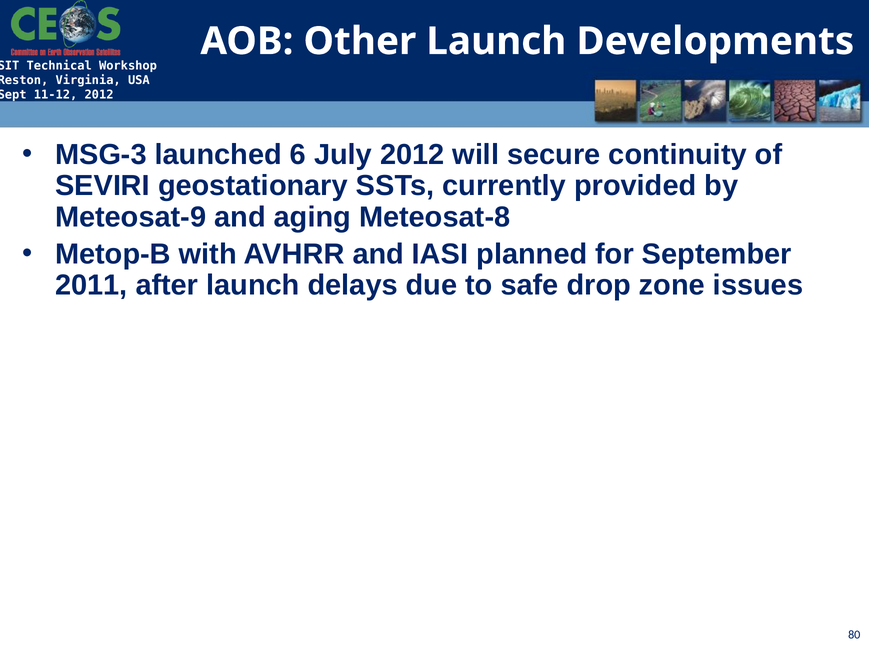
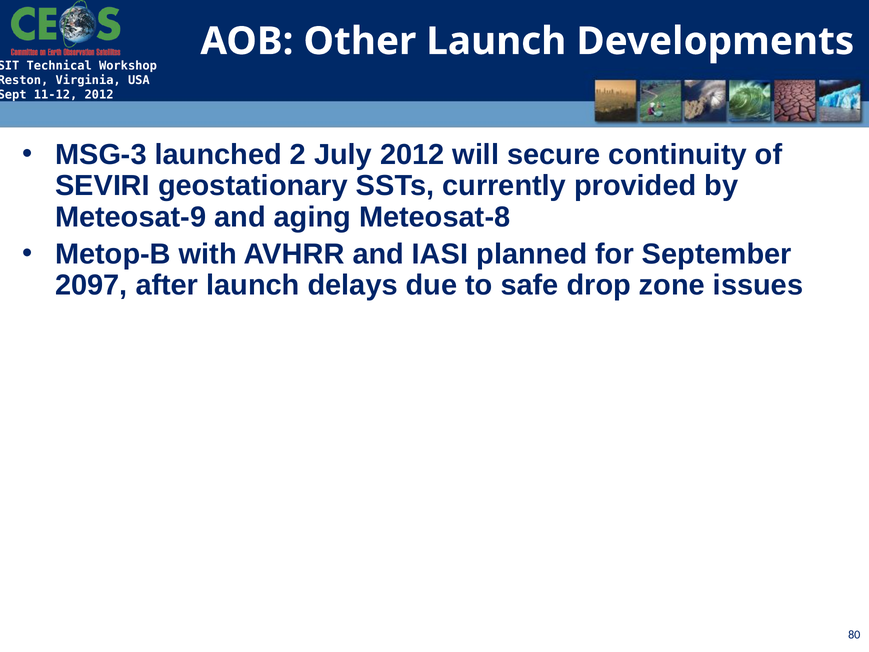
6: 6 -> 2 (298, 154)
2011: 2011 -> 2097 (91, 285)
